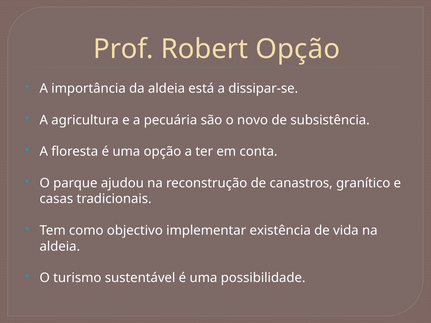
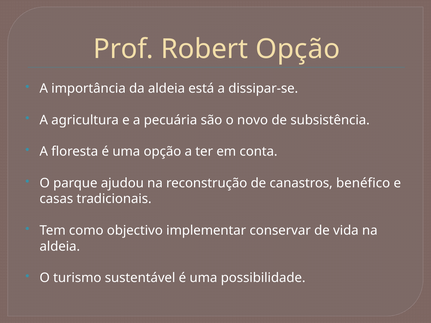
granítico: granítico -> benéfico (363, 183)
existência: existência -> conservar (280, 231)
